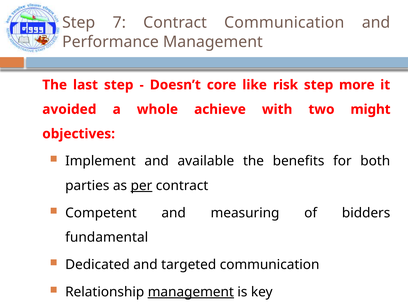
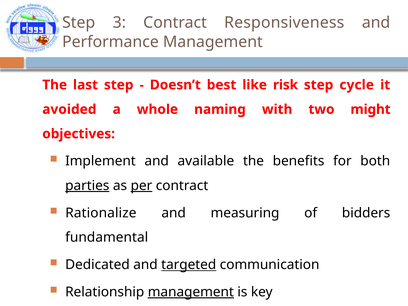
7: 7 -> 3 (119, 23)
Contract Communication: Communication -> Responsiveness (284, 23)
core: core -> best (222, 85)
more: more -> cycle (357, 85)
achieve: achieve -> naming (220, 109)
parties underline: none -> present (87, 186)
Competent: Competent -> Rationalize (101, 213)
targeted underline: none -> present (189, 265)
